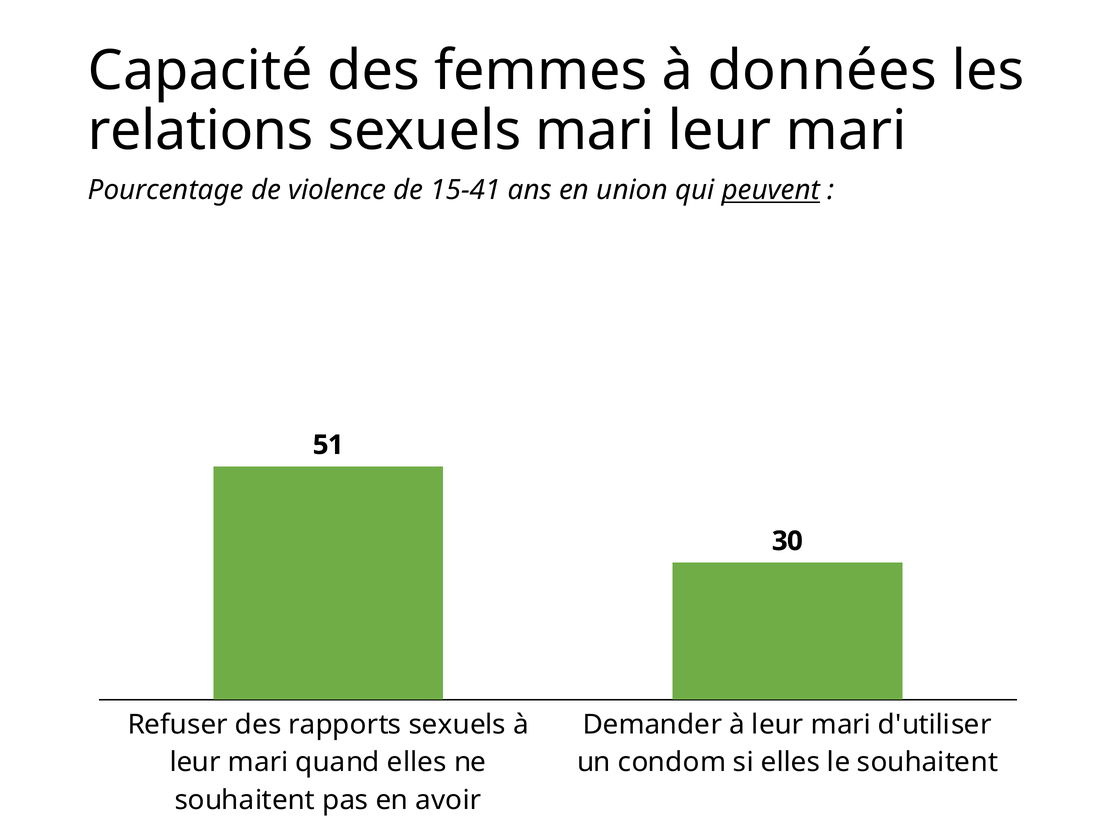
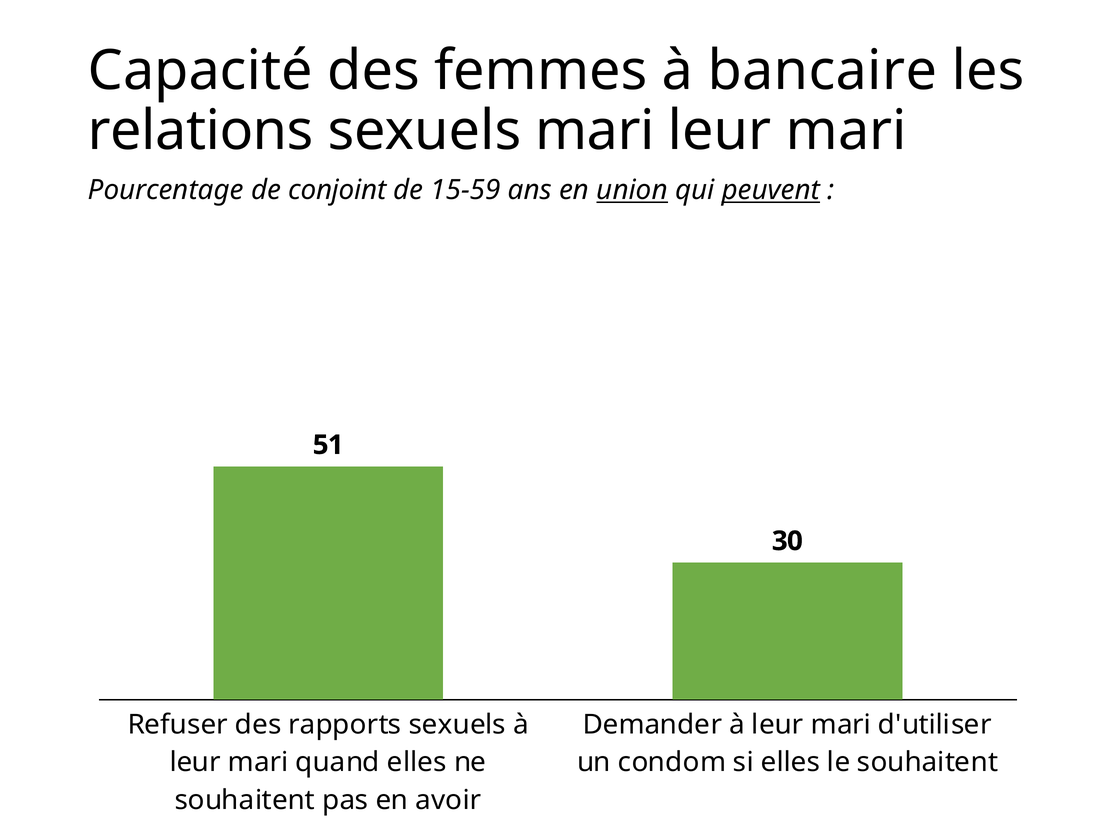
données: données -> bancaire (822, 71)
violence: violence -> conjoint (337, 190)
15-41: 15-41 -> 15-59 (466, 190)
union underline: none -> present (632, 190)
